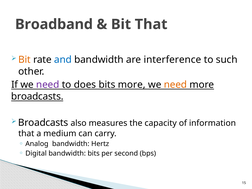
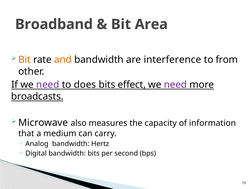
Bit That: That -> Area (151, 24)
and colour: blue -> orange (63, 60)
such: such -> from (227, 60)
bits more: more -> effect (132, 85)
need colour: orange -> purple (175, 85)
Broadcasts: Broadcasts -> Microwave (43, 123)
